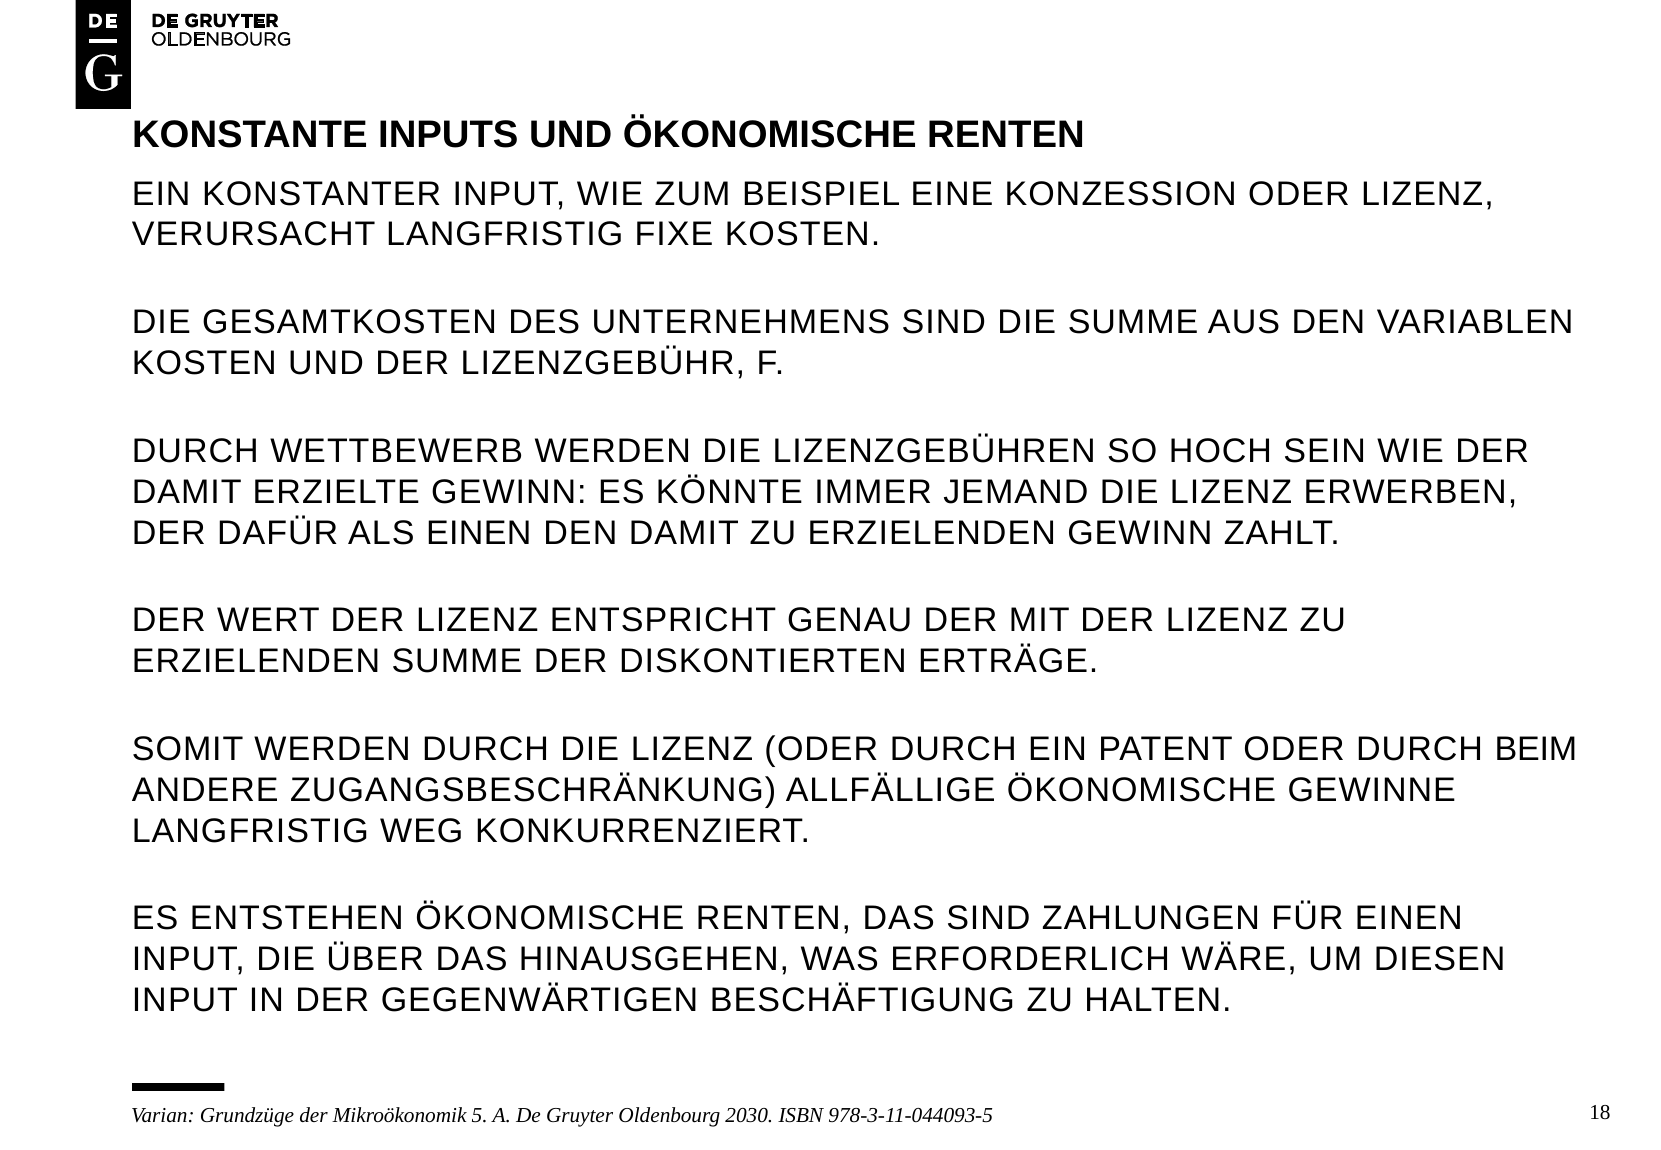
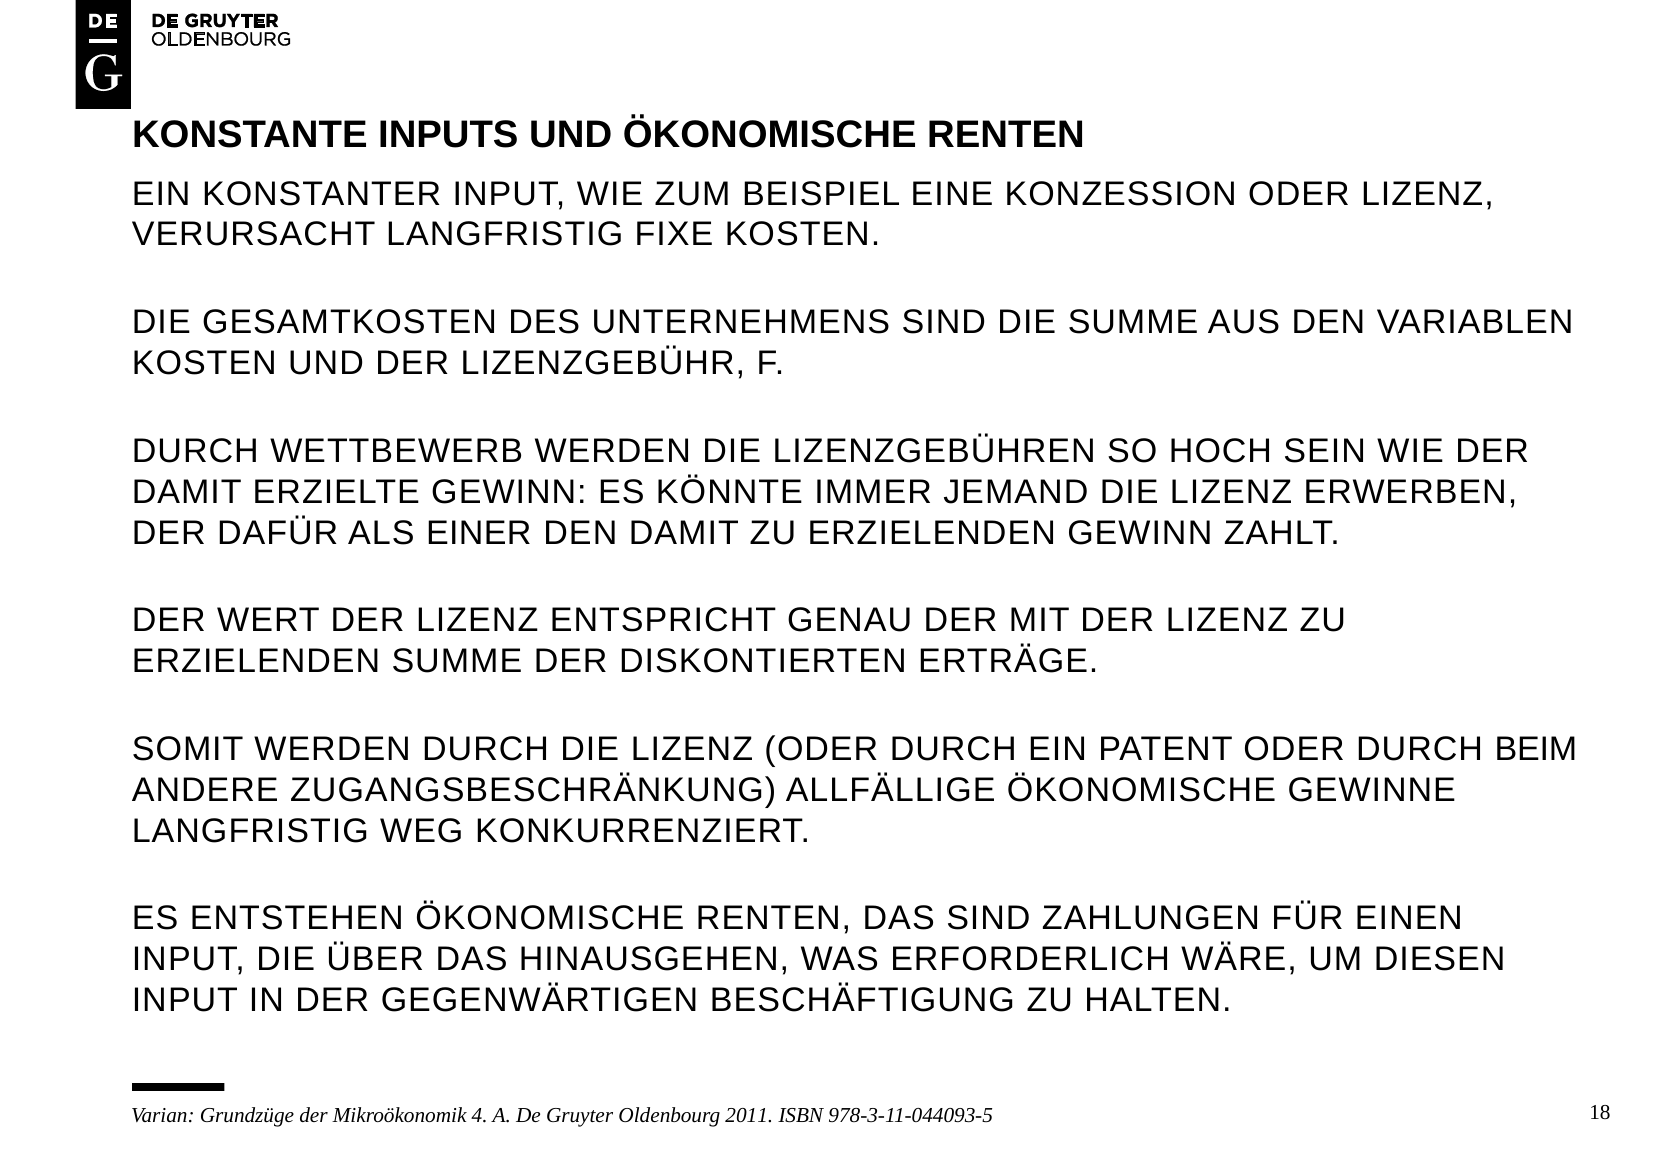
ALS EINEN: EINEN -> EINER (479, 533)
5: 5 -> 4 (480, 1116)
2030: 2030 -> 2011 (749, 1116)
